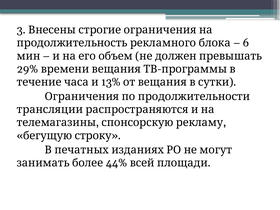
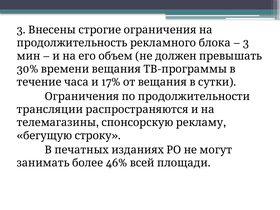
6: 6 -> 3 (246, 43)
29%: 29% -> 30% (28, 69)
13%: 13% -> 17% (111, 82)
44%: 44% -> 46% (117, 163)
